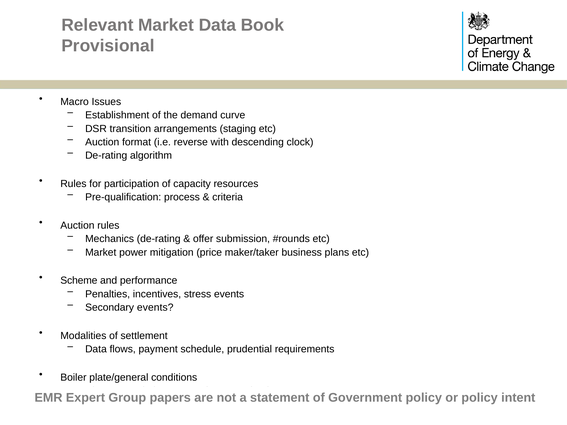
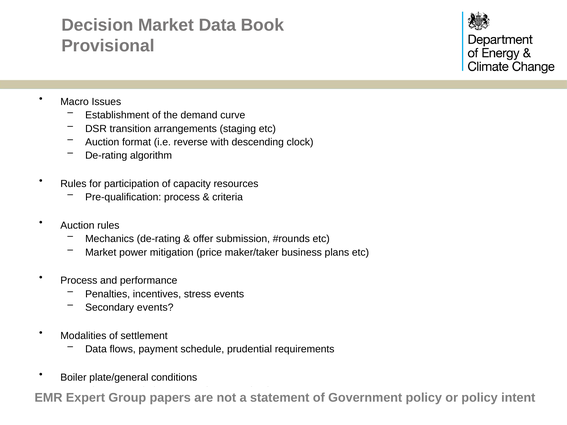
Relevant: Relevant -> Decision (97, 25)
Scheme: Scheme -> Process (79, 281)
